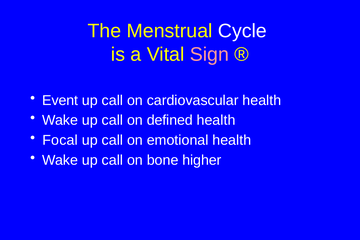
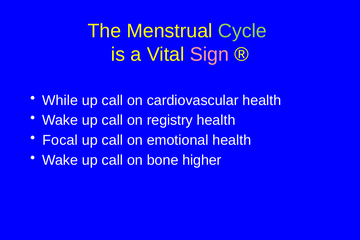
Cycle colour: white -> light green (242, 31)
Event: Event -> While (60, 100)
defined: defined -> registry (170, 120)
